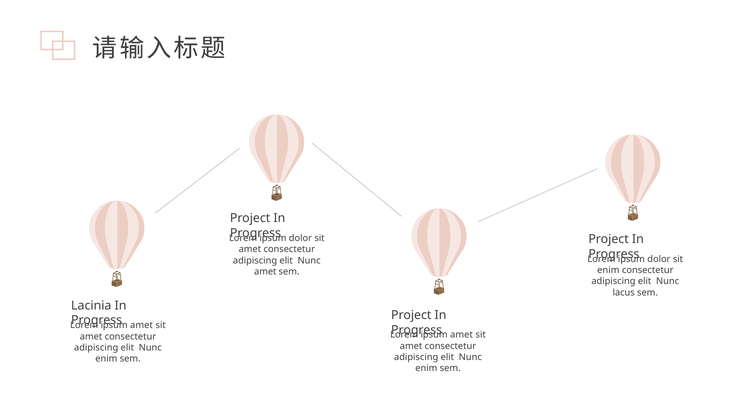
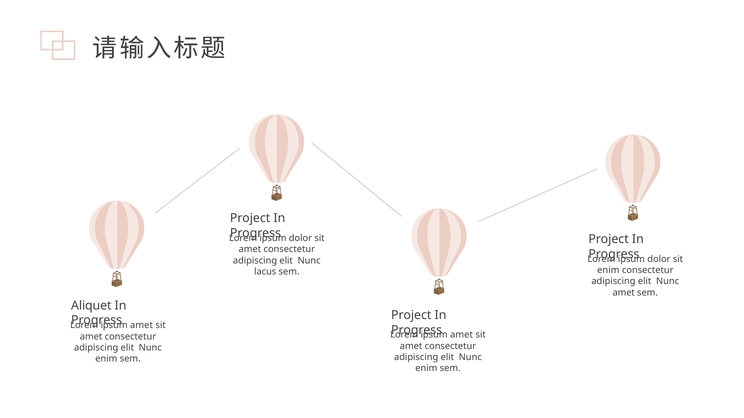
amet: amet -> lacus (265, 272)
lacus: lacus -> amet (624, 293)
Lacinia: Lacinia -> Aliquet (91, 306)
